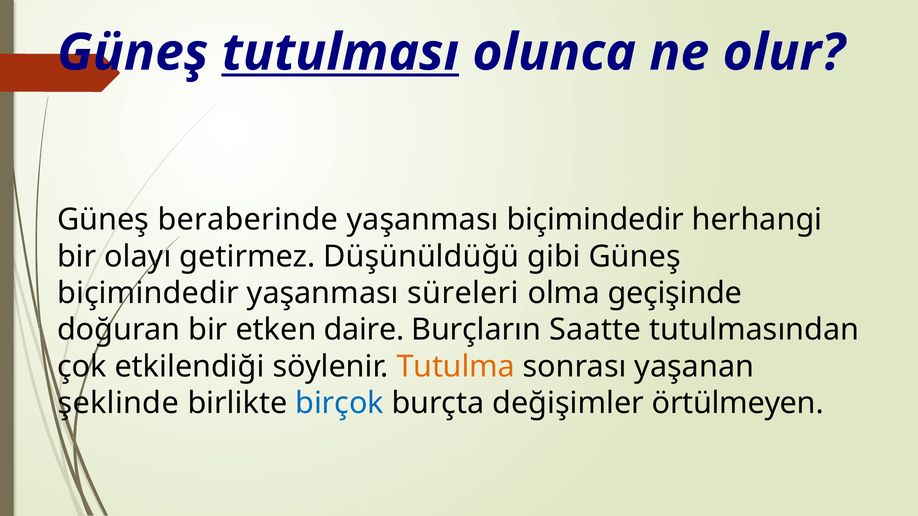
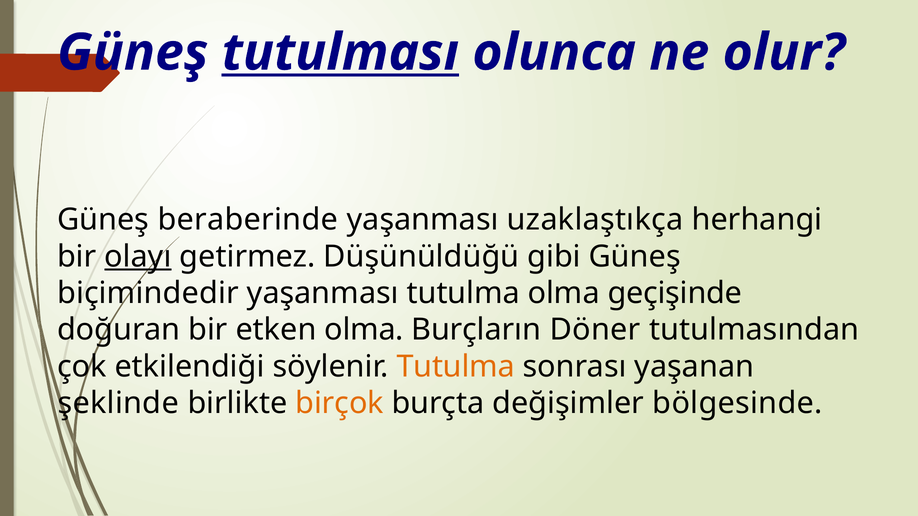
yaşanması biçimindedir: biçimindedir -> uzaklaştıkça (595, 220)
olayı underline: none -> present (138, 257)
yaşanması süreleri: süreleri -> tutulma (463, 293)
etken daire: daire -> olma (364, 330)
Saatte: Saatte -> Döner (595, 330)
birçok colour: blue -> orange (340, 404)
örtülmeyen: örtülmeyen -> bölgesinde (738, 404)
